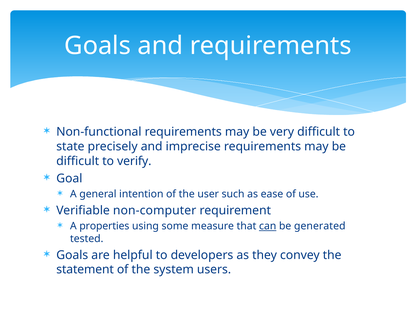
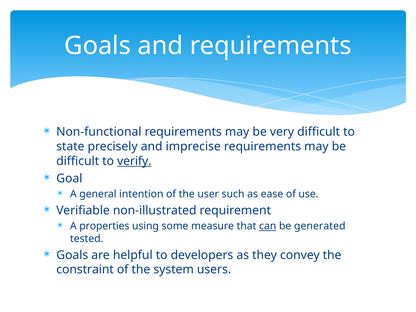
verify underline: none -> present (134, 161)
non-computer: non-computer -> non-illustrated (155, 210)
statement: statement -> constraint (85, 270)
